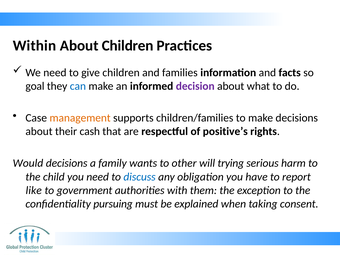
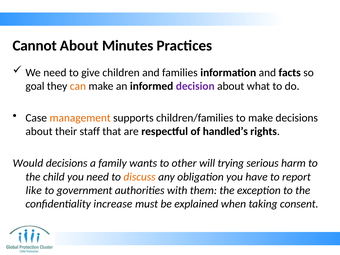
Within: Within -> Cannot (35, 46)
About Children: Children -> Minutes (128, 46)
can colour: blue -> orange (78, 86)
cash: cash -> staff (90, 131)
positive’s: positive’s -> handled’s (225, 131)
discuss colour: blue -> orange (140, 177)
pursuing: pursuing -> increase (113, 204)
